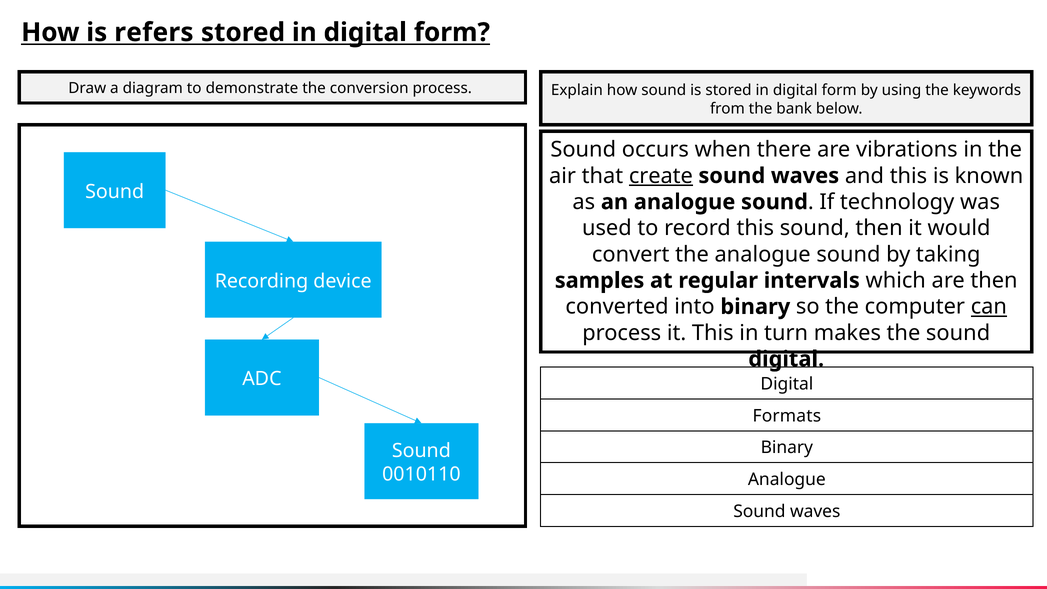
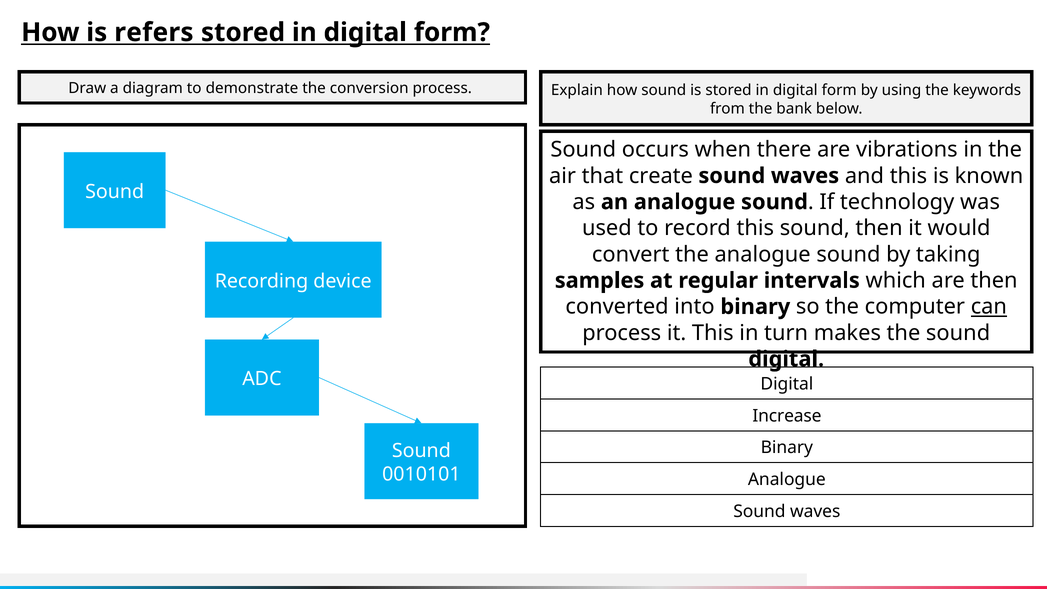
create underline: present -> none (661, 176)
Formats: Formats -> Increase (787, 416)
0010110: 0010110 -> 0010101 (421, 474)
